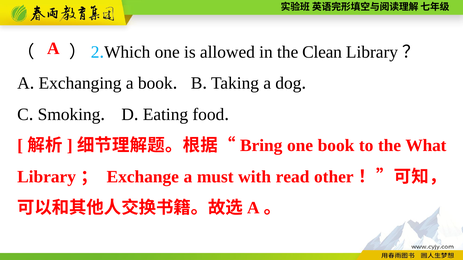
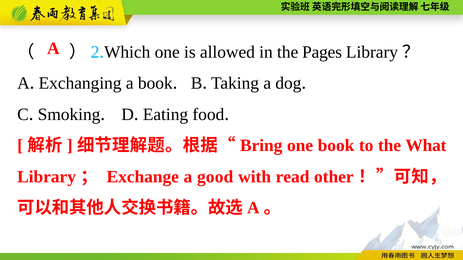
Clean: Clean -> Pages (322, 52)
must: must -> good (215, 177)
